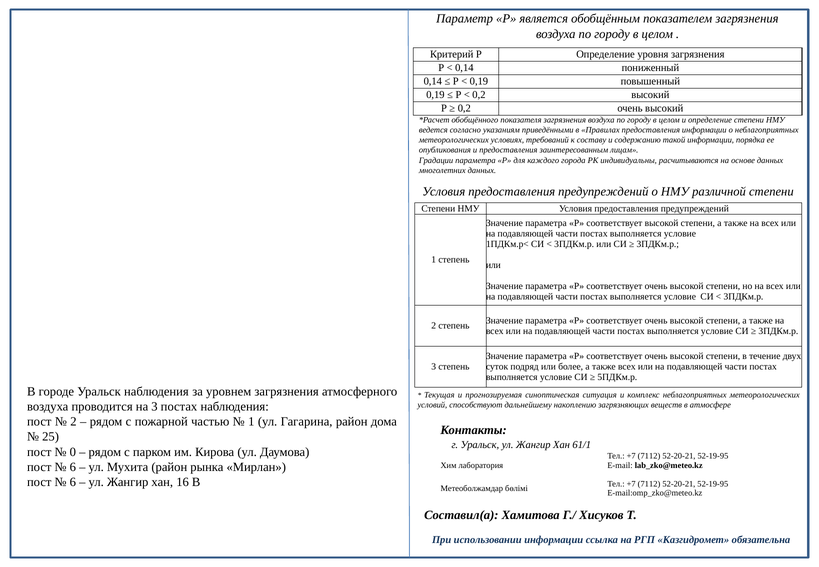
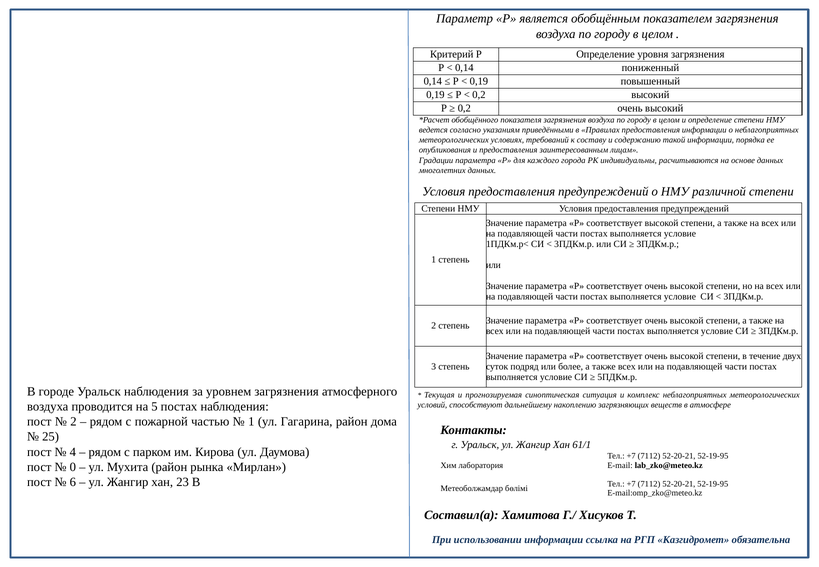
на 3: 3 -> 5 (154, 407)
0: 0 -> 4 (73, 452)
6: 6 -> 0 (73, 467)
16: 16 -> 23 (183, 482)
